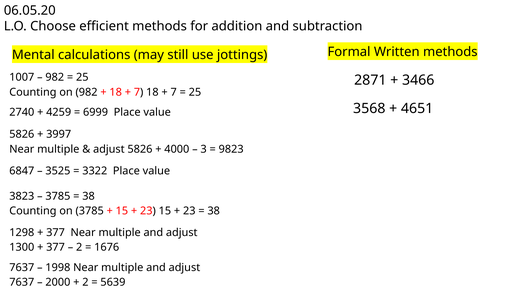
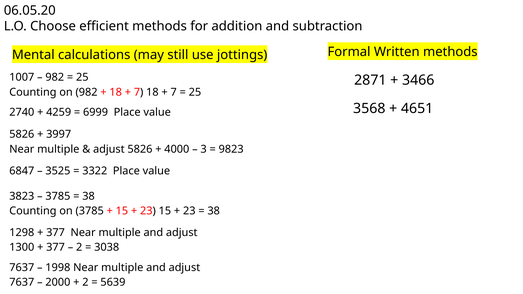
1676: 1676 -> 3038 (107, 247)
